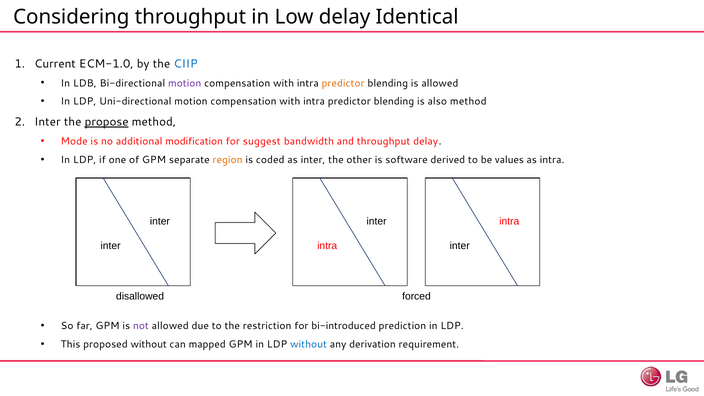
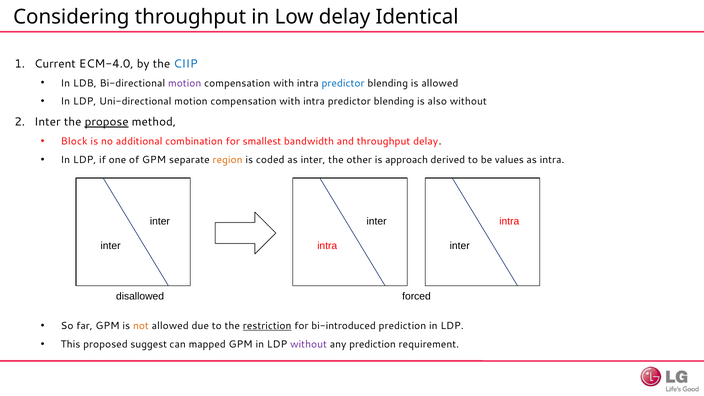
ECM-1.0: ECM-1.0 -> ECM-4.0 (106, 64)
predictor colour: orange -> blue (343, 83)
also method: method -> without (468, 102)
Mode: Mode -> Block (74, 141)
modification: modification -> combination (194, 141)
suggest: suggest -> smallest (262, 141)
software: software -> approach (407, 160)
not colour: purple -> orange (141, 326)
restriction underline: none -> present (267, 326)
proposed without: without -> suggest (149, 344)
without colour: blue -> purple (309, 344)
any derivation: derivation -> prediction (373, 344)
